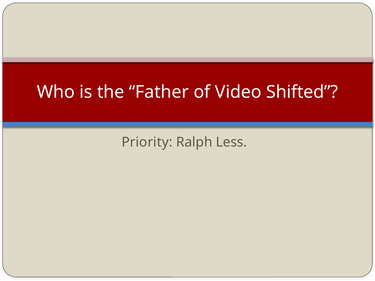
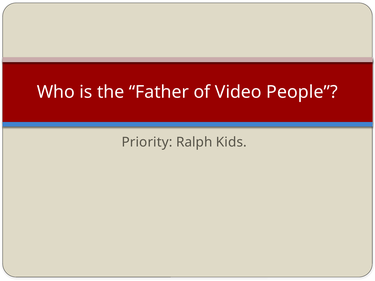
Shifted: Shifted -> People (302, 92)
Less: Less -> Kids (231, 142)
